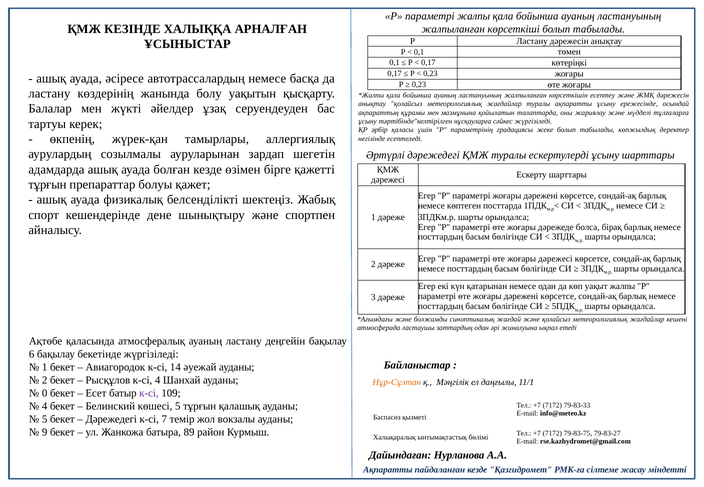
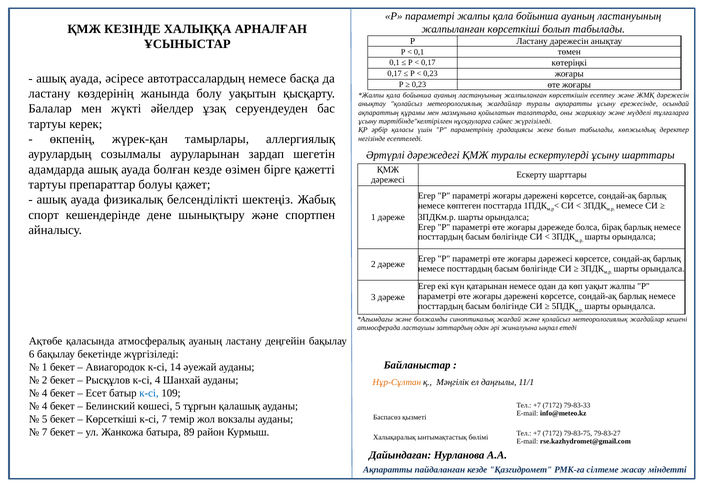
тұрғын: тұрғын -> тартуы (47, 185)
0: 0 -> 4 (45, 394)
к-сі colour: purple -> blue (149, 394)
Дәрежедегі: Дәрежедегі -> Көрсеткіші (111, 420)
9: 9 -> 7 (45, 433)
